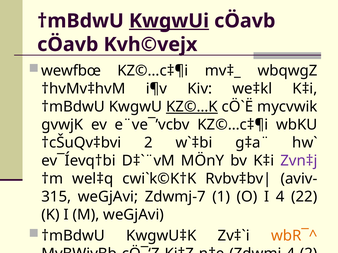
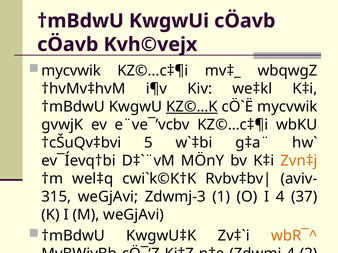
KwgwUi underline: present -> none (169, 21)
wewfbœ: wewfbœ -> mycvwik (71, 71)
†cŠuQv‡bvi 2: 2 -> 5 (149, 143)
Zvn‡j colour: purple -> orange (299, 161)
Zdwmj-7: Zdwmj-7 -> Zdwmj-3 (175, 197)
22: 22 -> 37 (304, 197)
